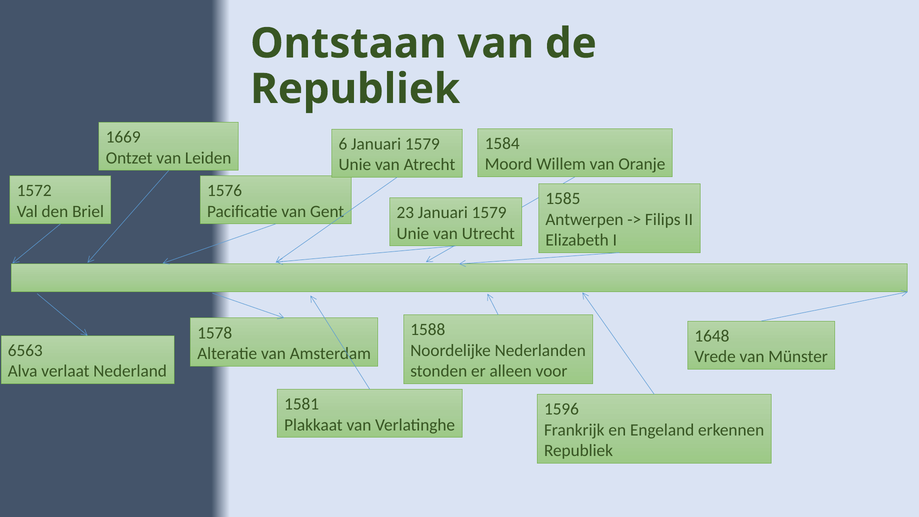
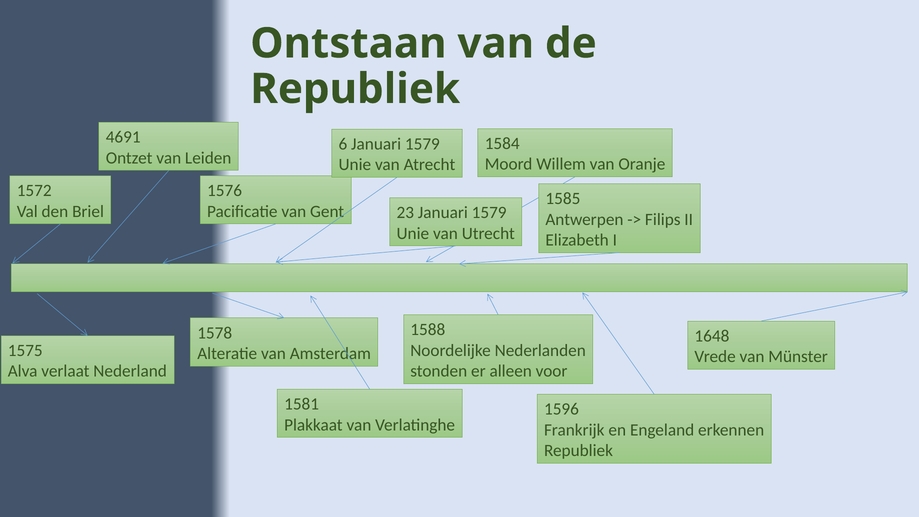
1669: 1669 -> 4691 (123, 137)
6563: 6563 -> 1575 (25, 351)
